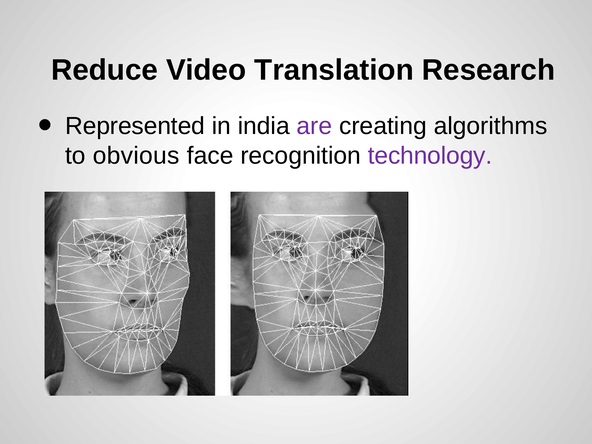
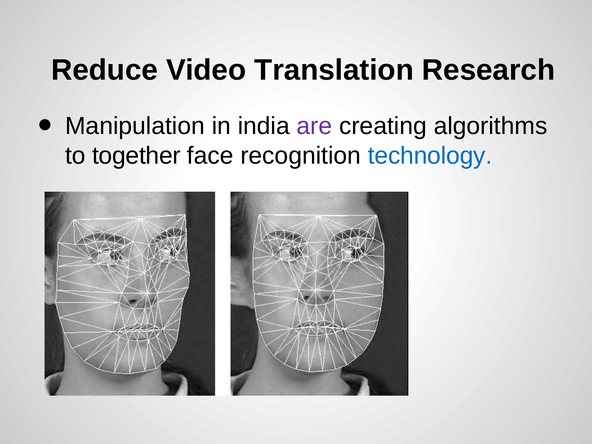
Represented: Represented -> Manipulation (135, 126)
obvious: obvious -> together (136, 156)
technology colour: purple -> blue (430, 156)
